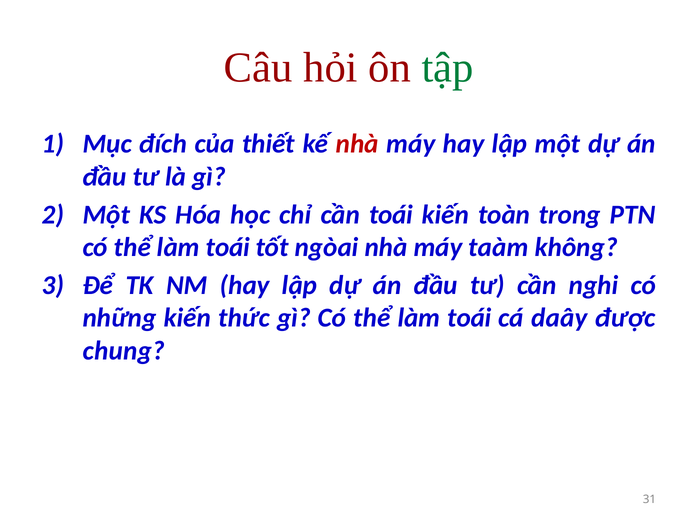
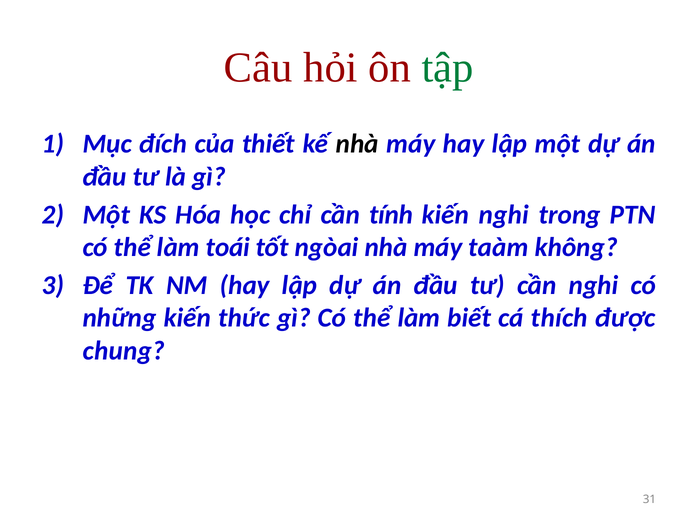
nhà colour: red -> black (357, 144)
cần toái: toái -> tính (391, 214)
kiến toàn: toàn -> nghi (504, 214)
toái: toái -> biết (469, 318)
daây: daây -> thích (559, 318)
